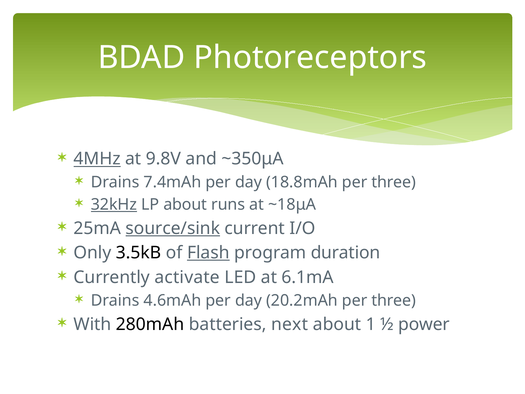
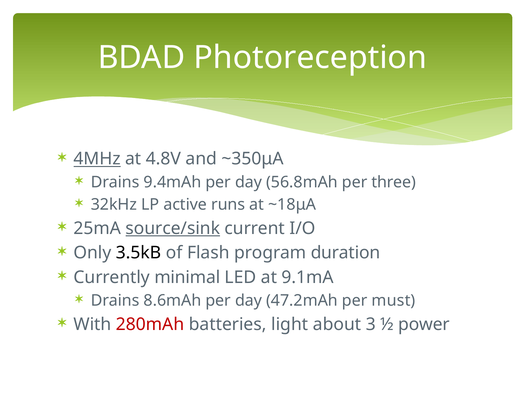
Photoreceptors: Photoreceptors -> Photoreception (310, 58)
9.8V: 9.8V -> 4.8V (163, 159)
7.4mAh: 7.4mAh -> 9.4mAh (172, 182)
18.8mAh: 18.8mAh -> 56.8mAh (302, 182)
32kHz underline: present -> none (114, 204)
LP about: about -> active (185, 204)
Flash underline: present -> none (208, 253)
activate: activate -> minimal (187, 277)
6.1mA: 6.1mA -> 9.1mA (308, 277)
4.6mAh: 4.6mAh -> 8.6mAh (172, 300)
20.2mAh: 20.2mAh -> 47.2mAh (302, 300)
three: three -> must (394, 300)
280mAh colour: black -> red (150, 324)
next: next -> light (290, 324)
1: 1 -> 3 (371, 324)
